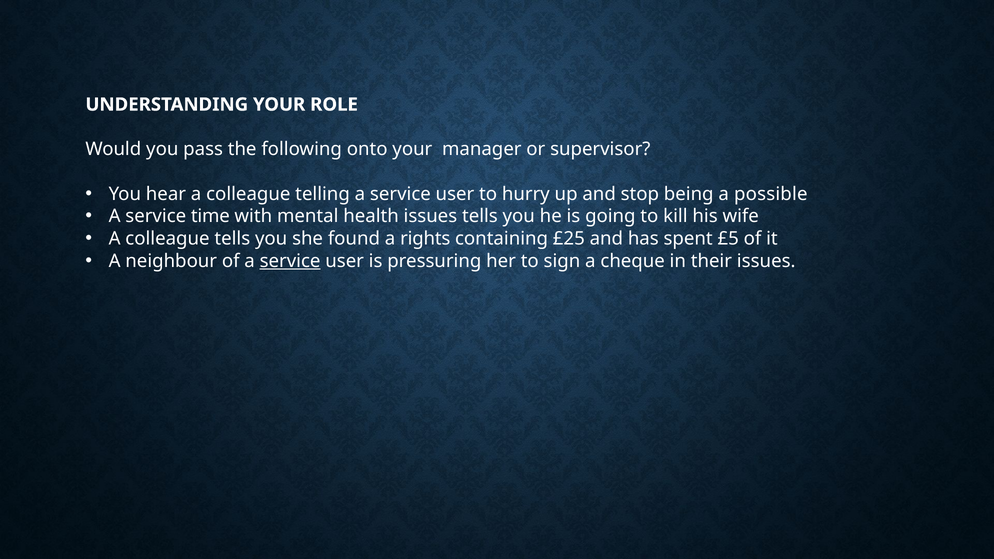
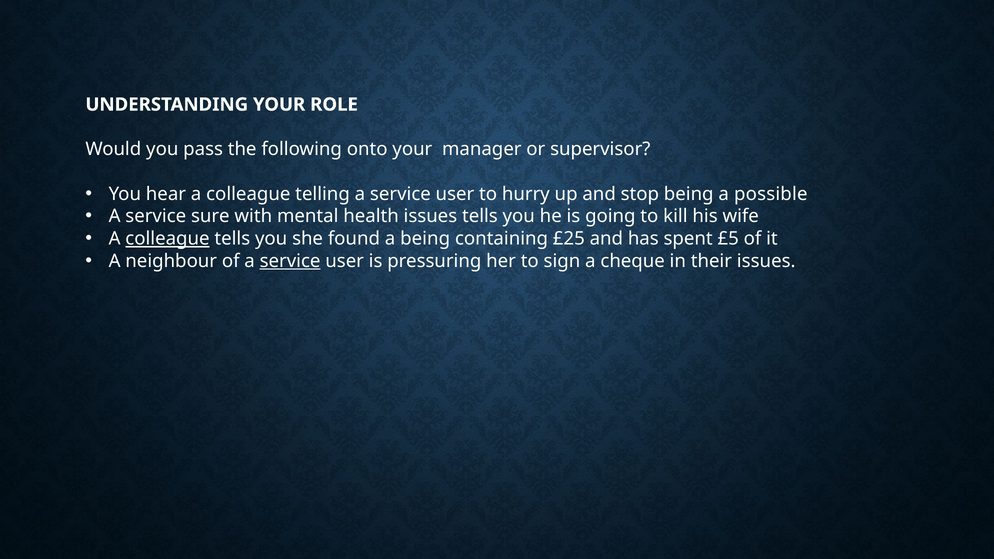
time: time -> sure (210, 216)
colleague underline: none -> present (167, 239)
a rights: rights -> being (425, 239)
